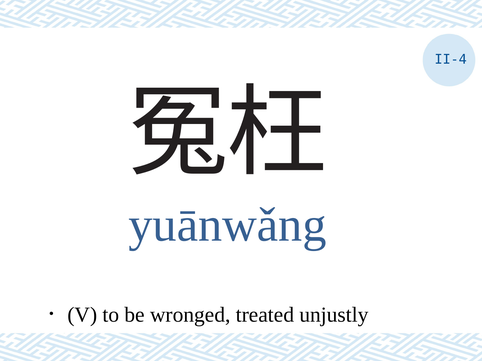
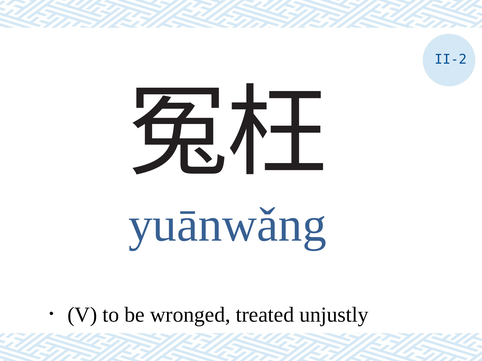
II-4: II-4 -> II-2 (451, 60)
